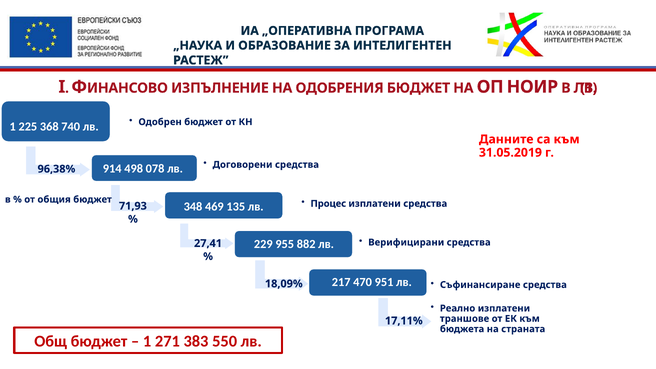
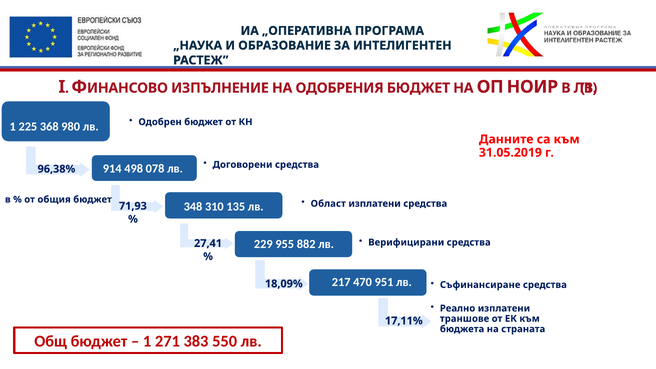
740: 740 -> 980 (71, 127)
Процес: Процес -> Област (328, 204)
469: 469 -> 310 (214, 207)
